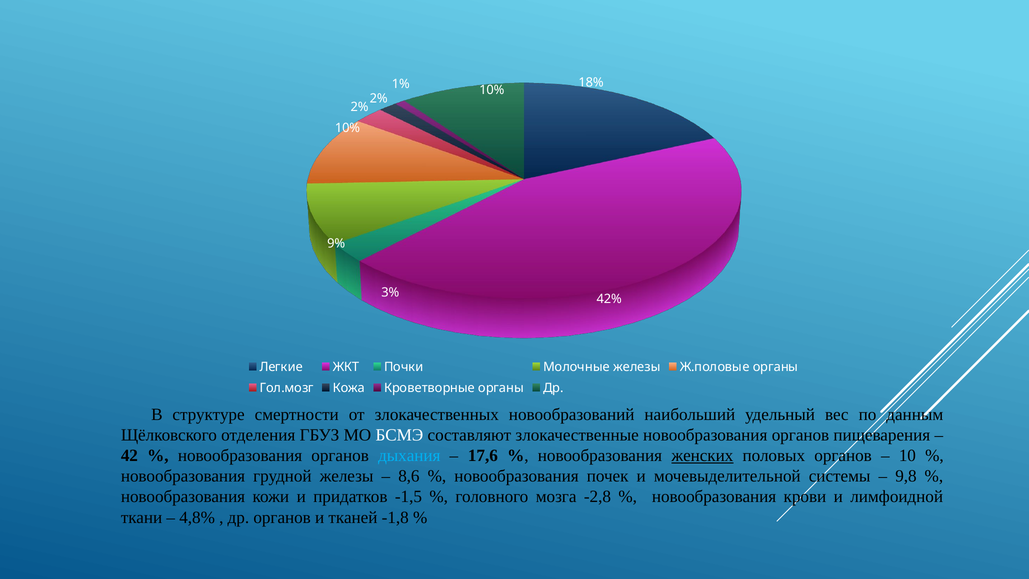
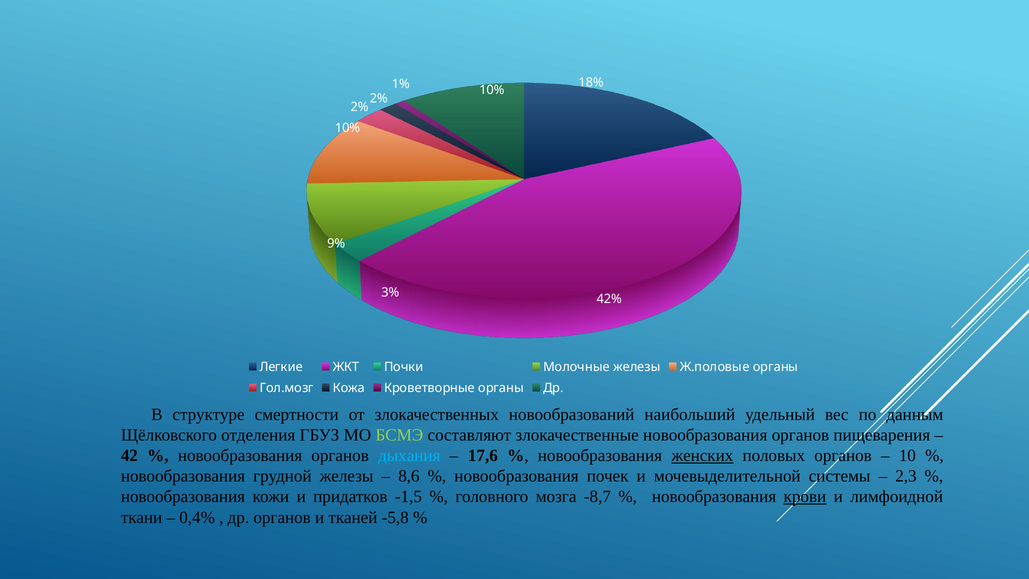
БСМЭ colour: white -> light green (399, 435)
9,8: 9,8 -> 2,3 (906, 476)
-2,8: -2,8 -> -8,7 (597, 497)
крови underline: none -> present (805, 497)
4,8%: 4,8% -> 0,4% (197, 517)
-1,8: -1,8 -> -5,8 (395, 517)
